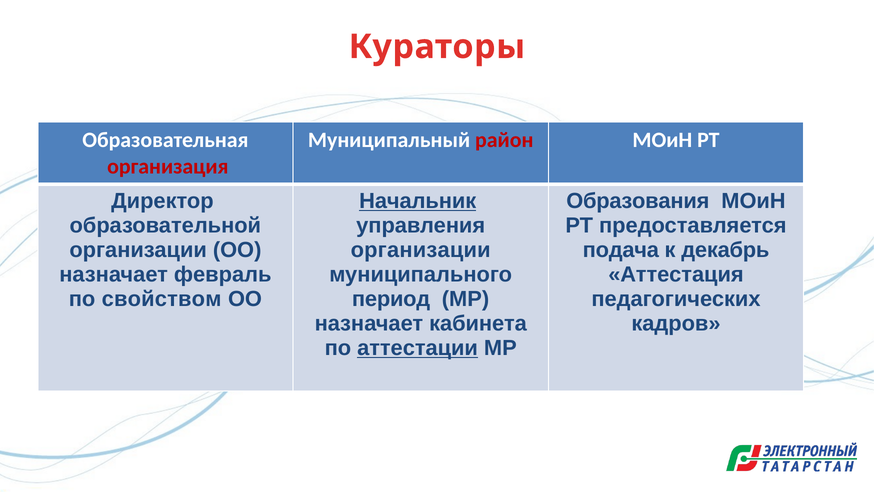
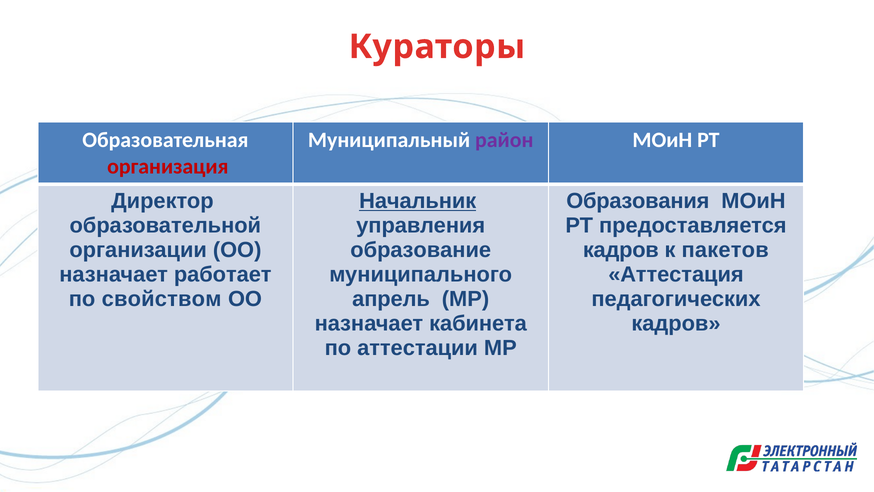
район colour: red -> purple (504, 140)
организации: организации -> образование (421, 250)
подача: подача -> кадров (621, 250)
декабрь: декабрь -> пакетов (725, 250)
февраль: февраль -> работает (223, 274)
период: период -> апрель (391, 299)
аттестации underline: present -> none (418, 348)
